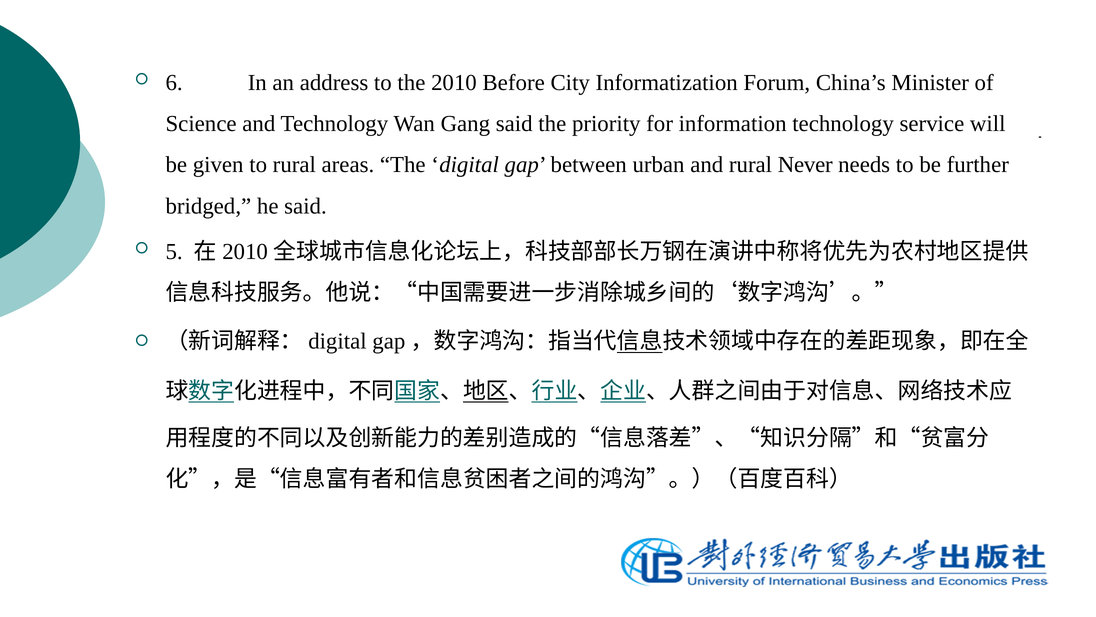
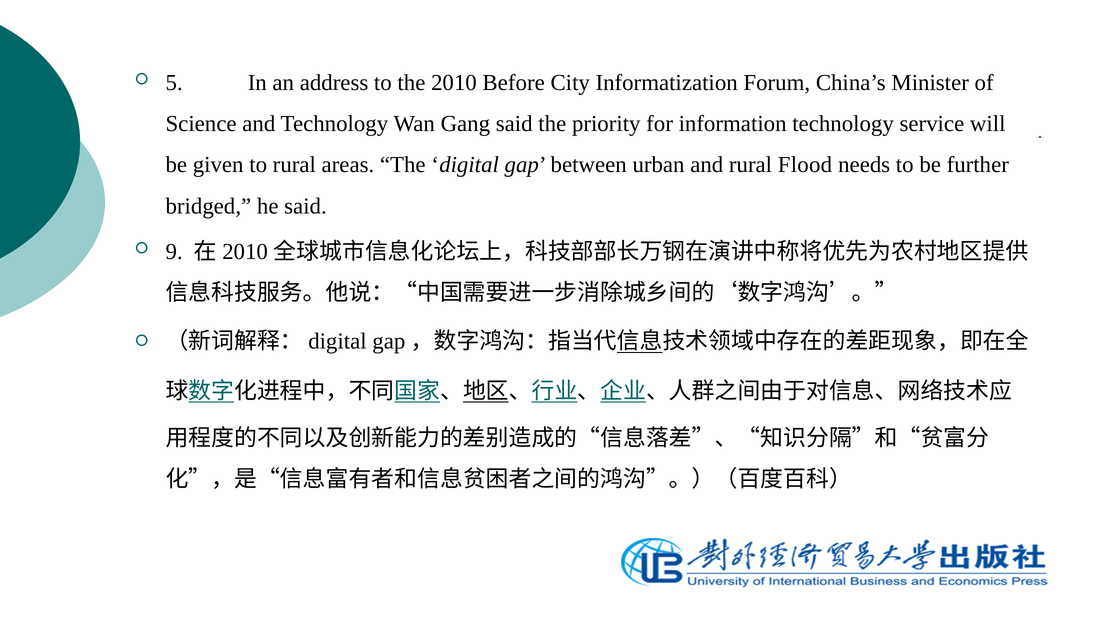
6: 6 -> 5 (174, 82)
Never: Never -> Flood (805, 165)
5: 5 -> 9 (174, 251)
